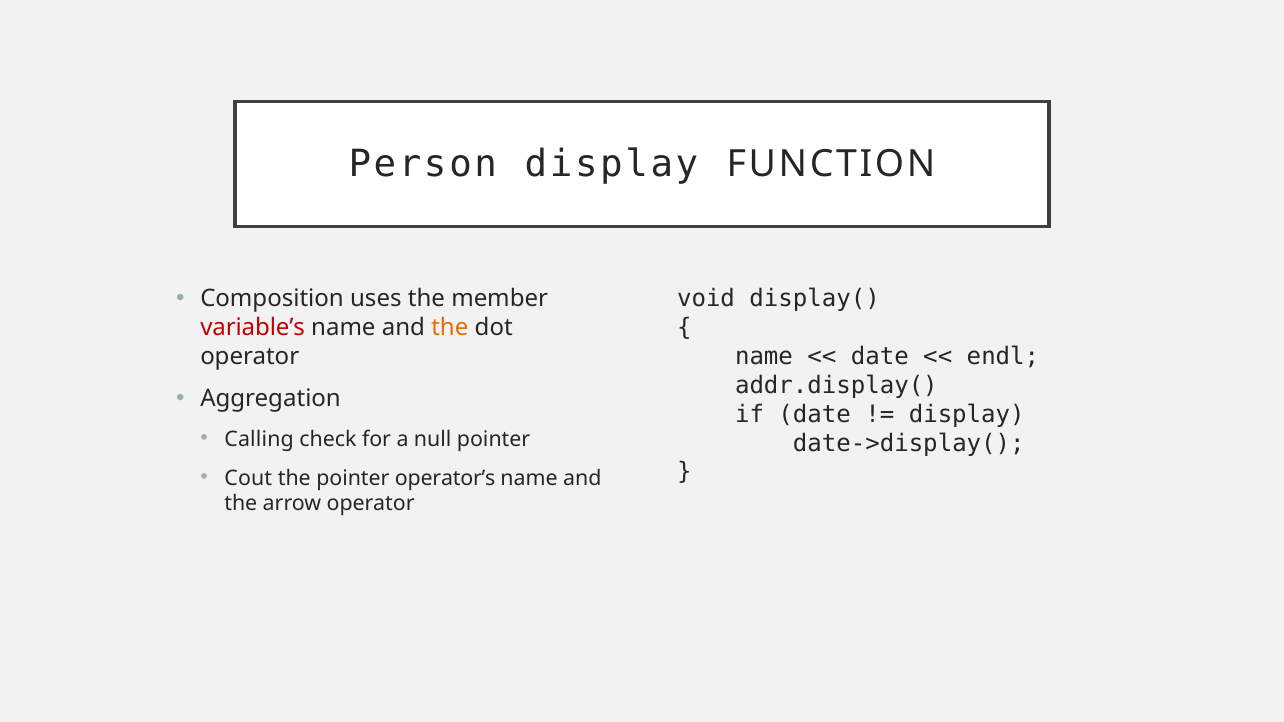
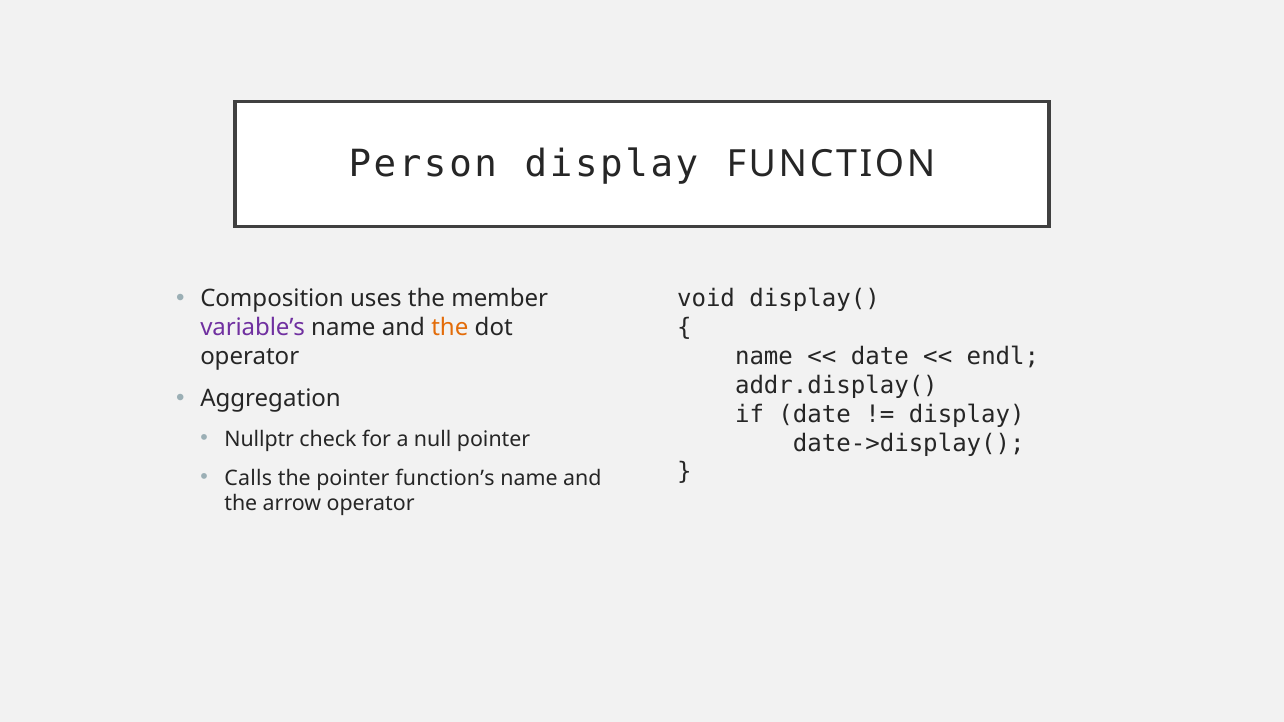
variable’s colour: red -> purple (253, 328)
Calling: Calling -> Nullptr (259, 439)
Cout: Cout -> Calls (248, 478)
operator’s: operator’s -> function’s (445, 478)
